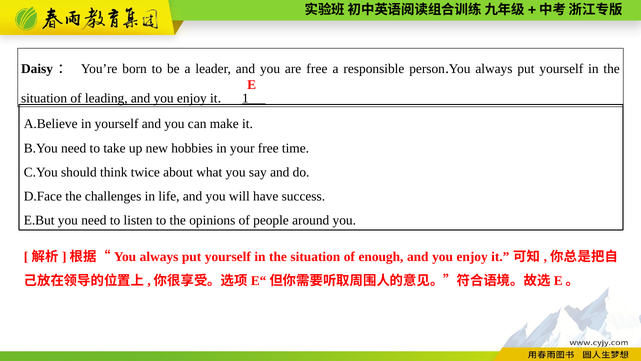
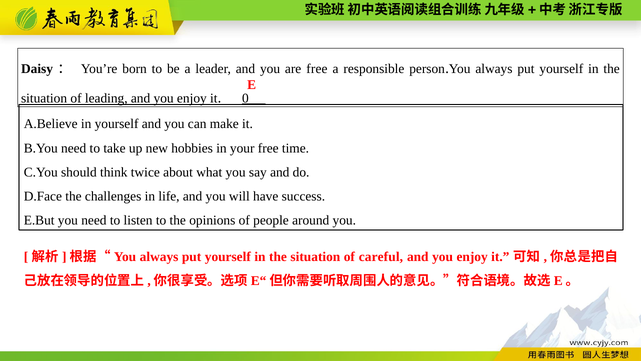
1: 1 -> 0 (245, 98)
enough: enough -> careful (381, 256)
